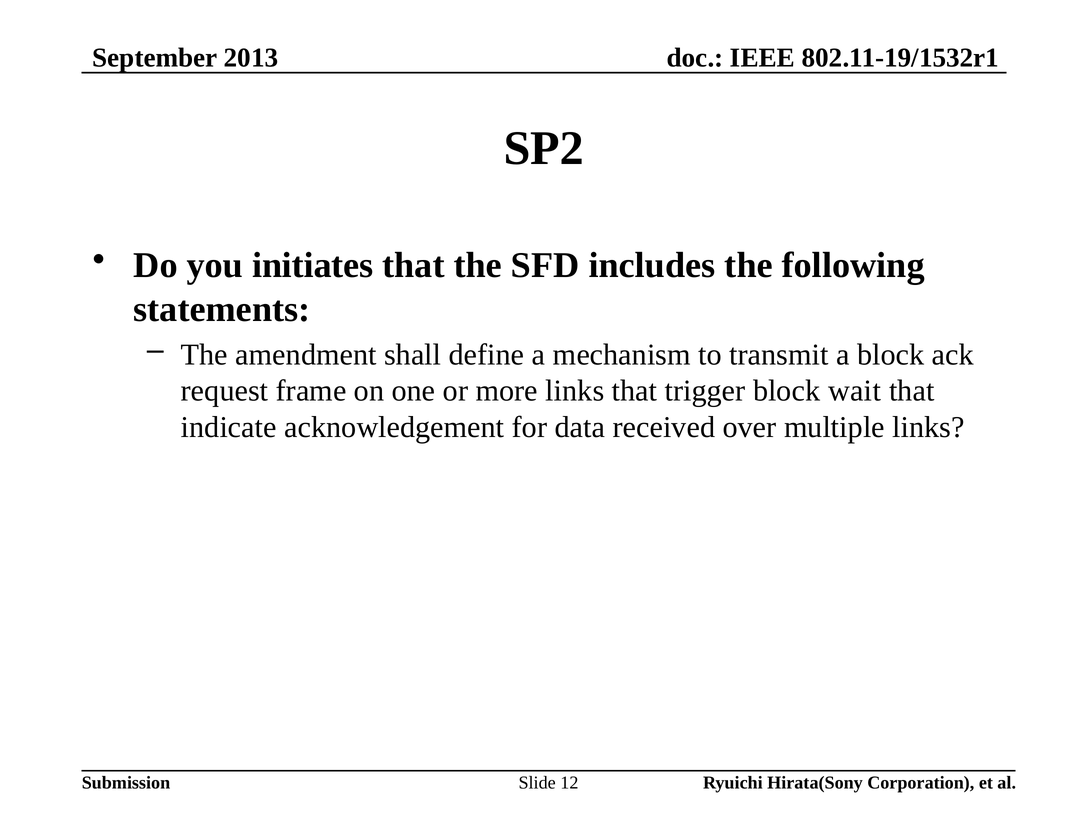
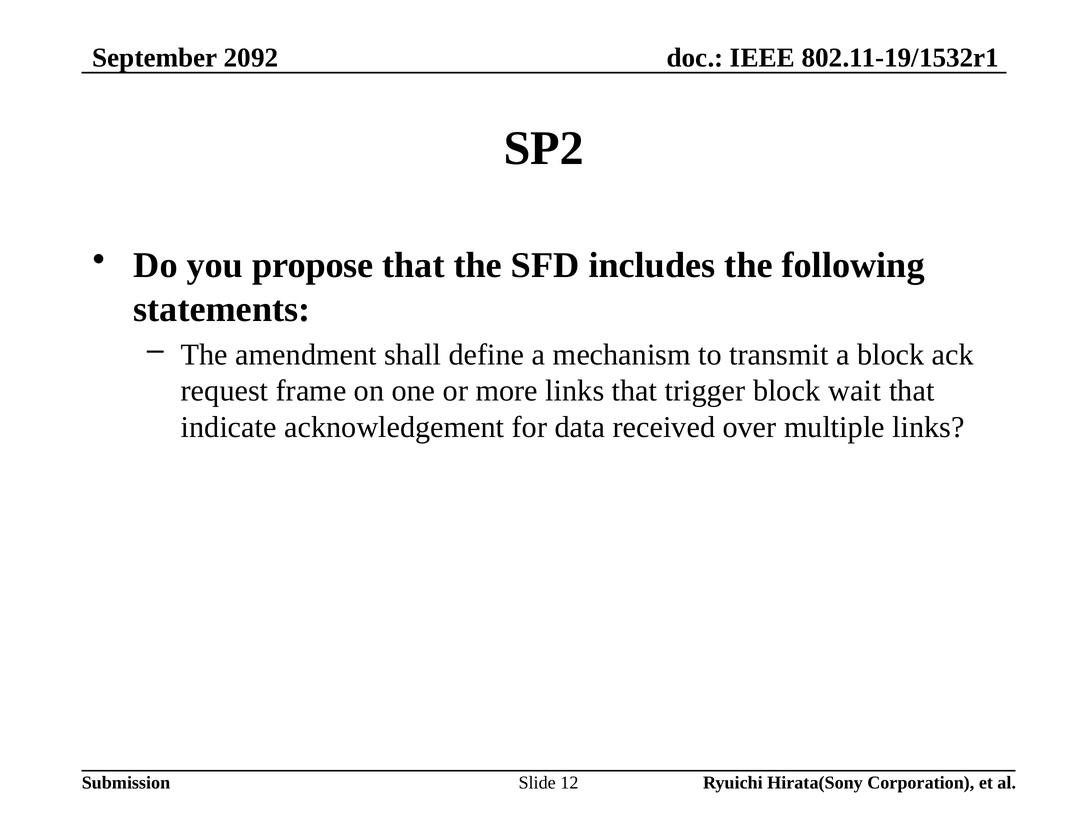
2013: 2013 -> 2092 (251, 58)
initiates: initiates -> propose (313, 266)
